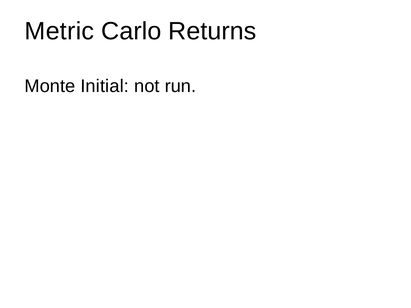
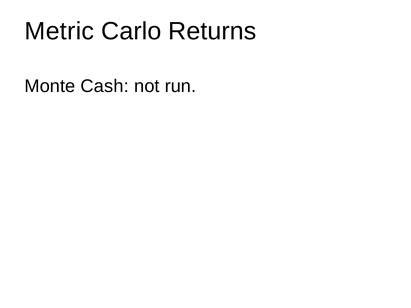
Initial: Initial -> Cash (105, 86)
